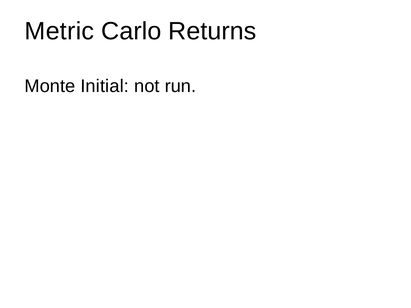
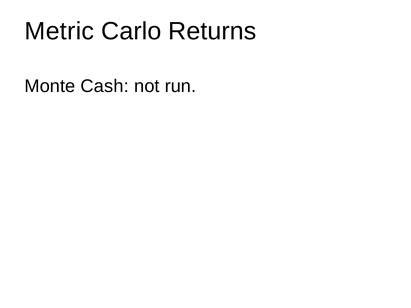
Initial: Initial -> Cash (105, 86)
